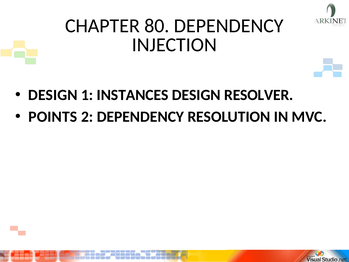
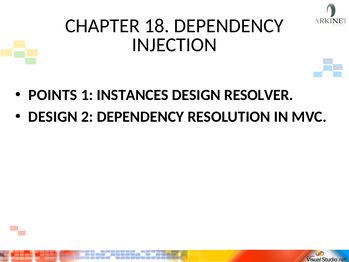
80: 80 -> 18 (157, 26)
DESIGN: DESIGN -> POINTS (53, 95)
POINTS: POINTS -> DESIGN (53, 117)
